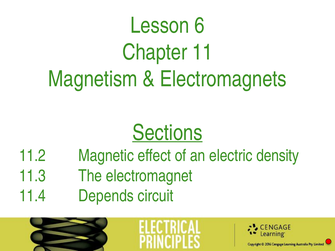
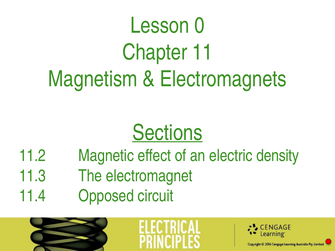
6: 6 -> 0 (199, 26)
Depends: Depends -> Opposed (106, 196)
